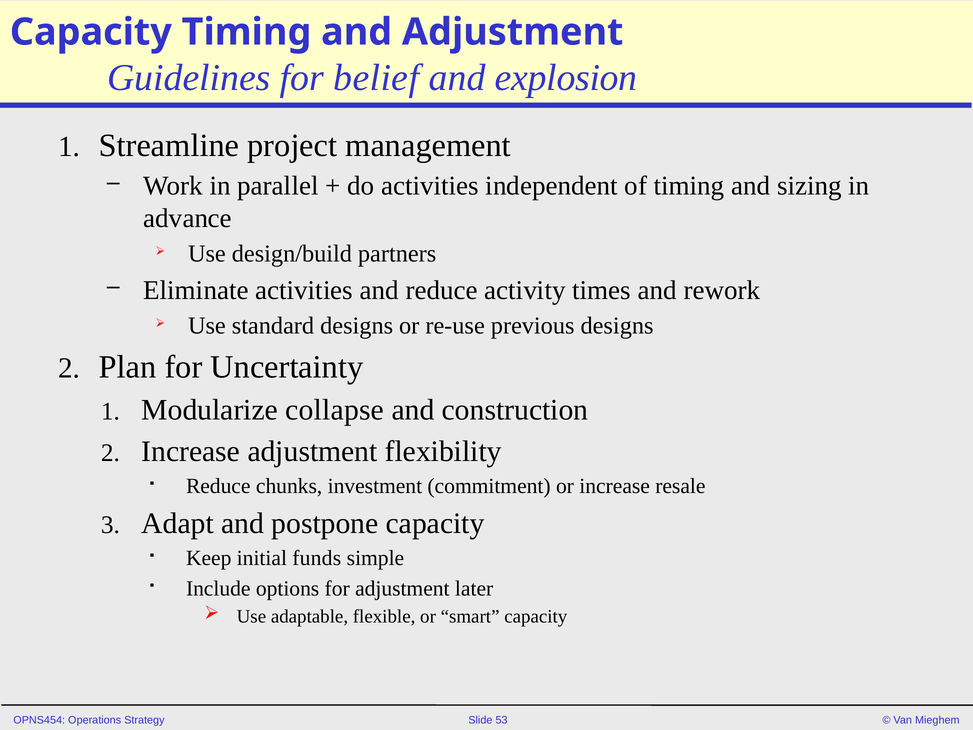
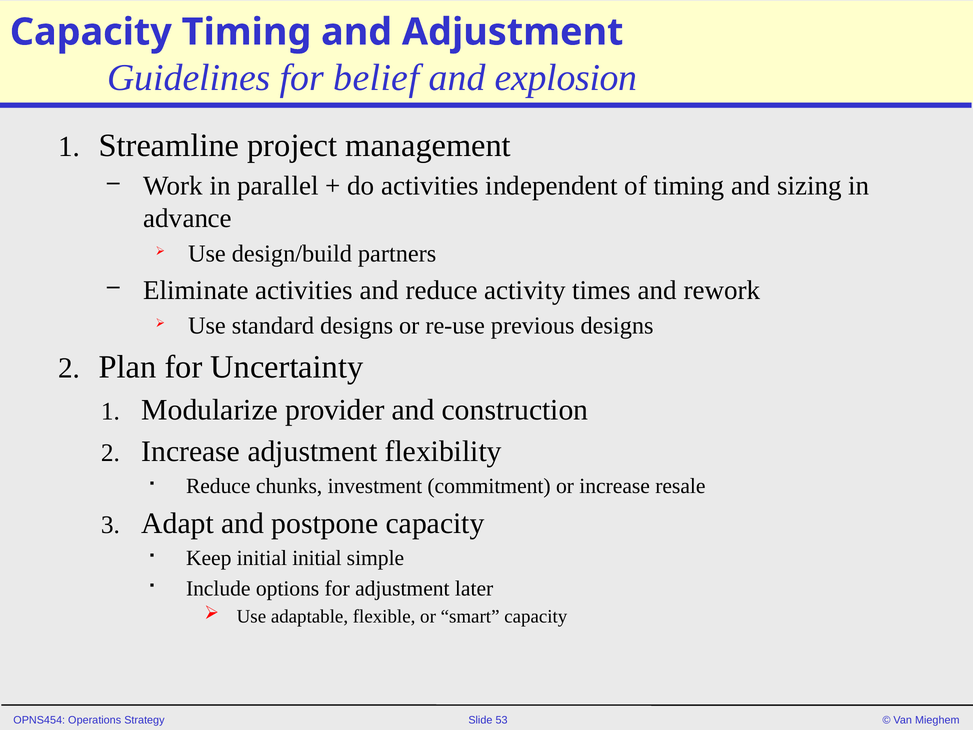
collapse: collapse -> provider (335, 410)
initial funds: funds -> initial (317, 558)
